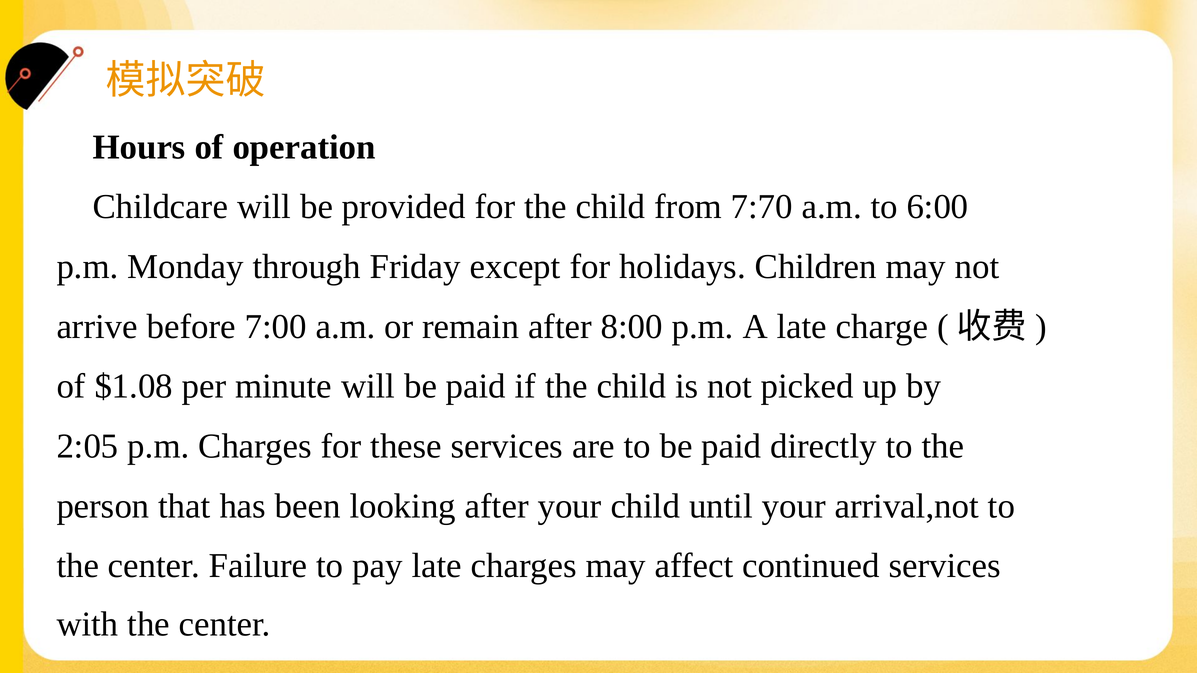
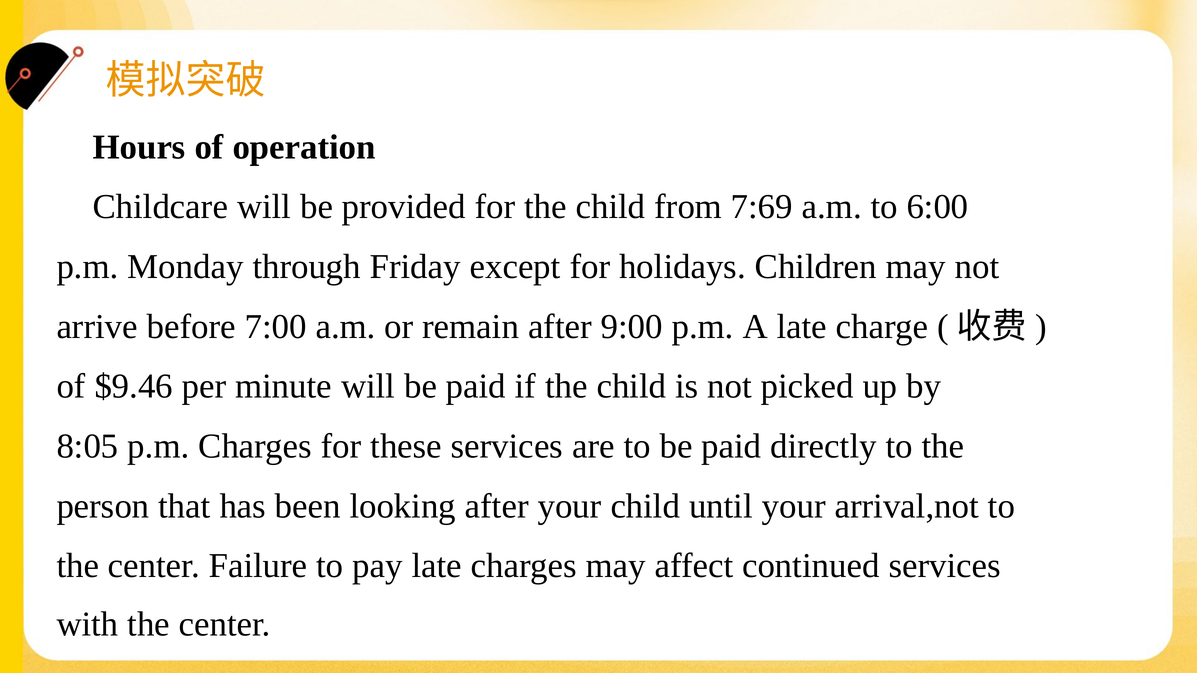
7:70: 7:70 -> 7:69 (762, 207)
8:00: 8:00 -> 9:00 (632, 327)
$1.08: $1.08 -> $9.46 (134, 387)
2:05: 2:05 -> 8:05 (87, 446)
